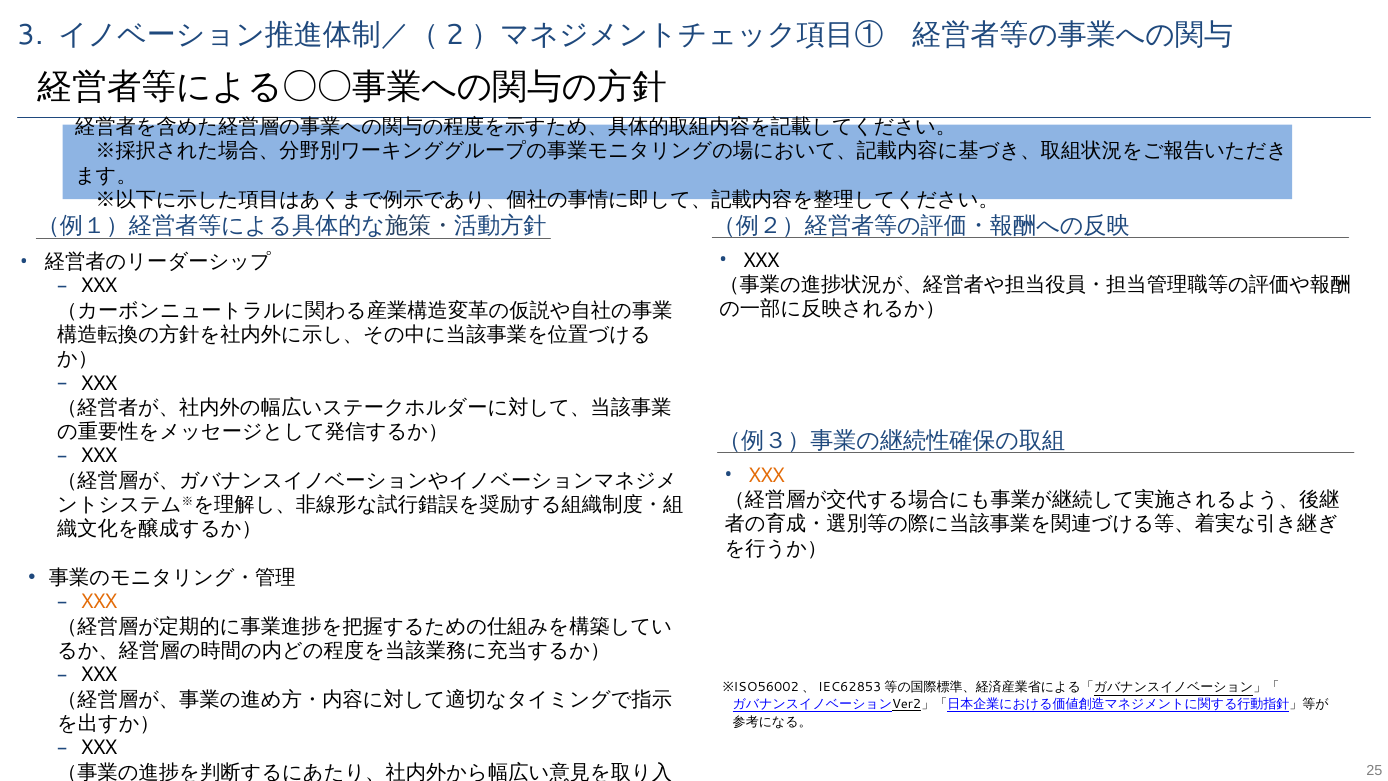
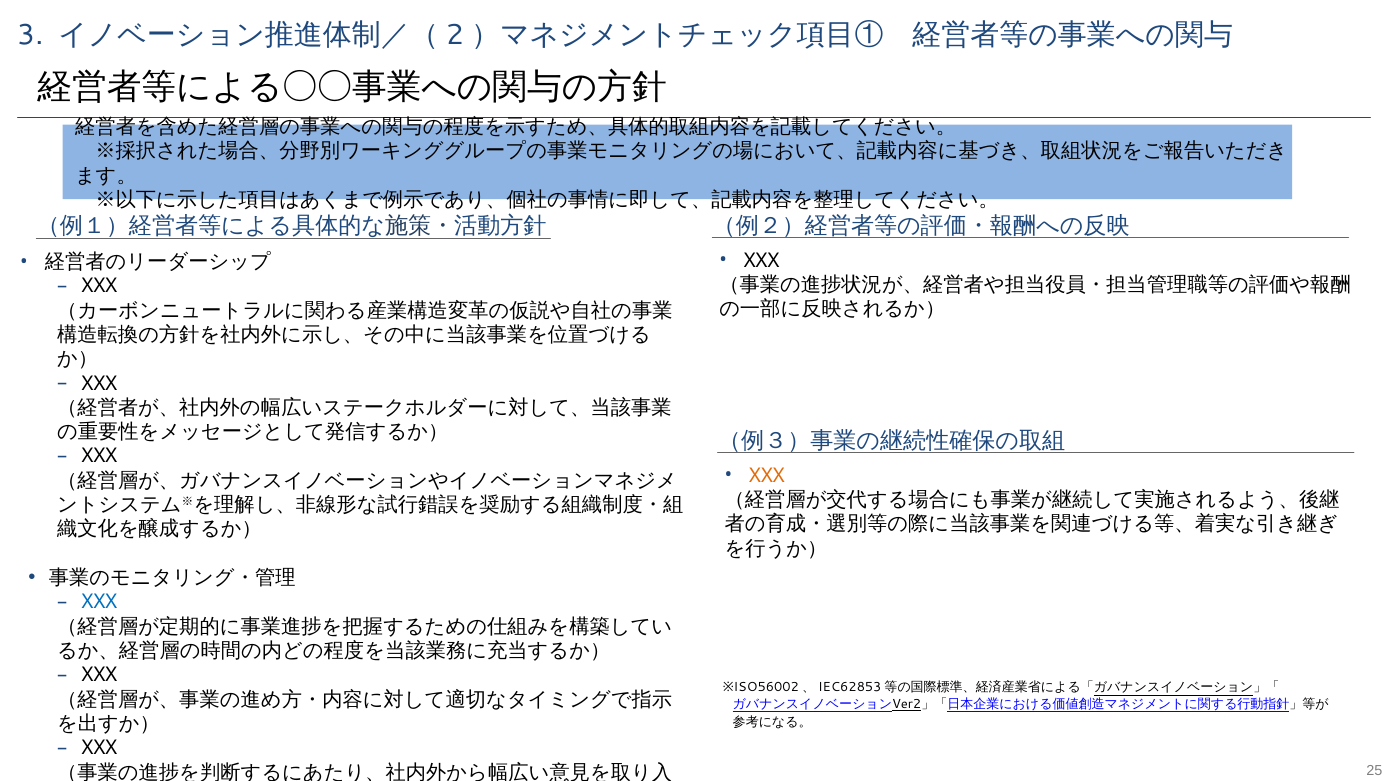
XXX colour: orange -> blue (100, 602)
